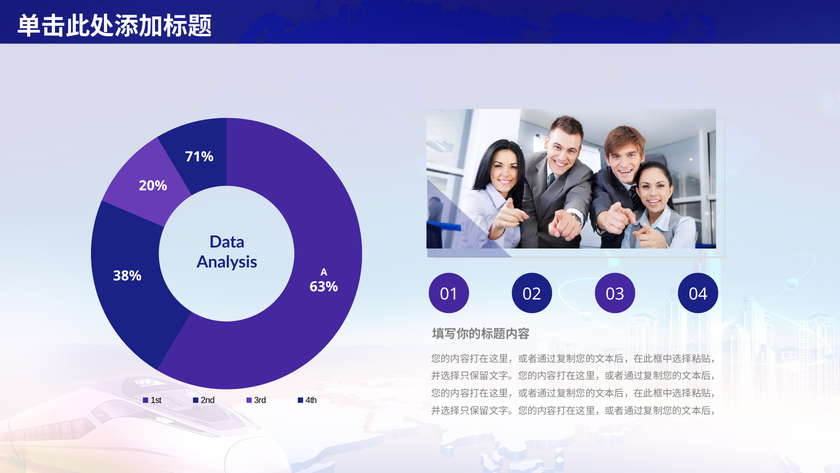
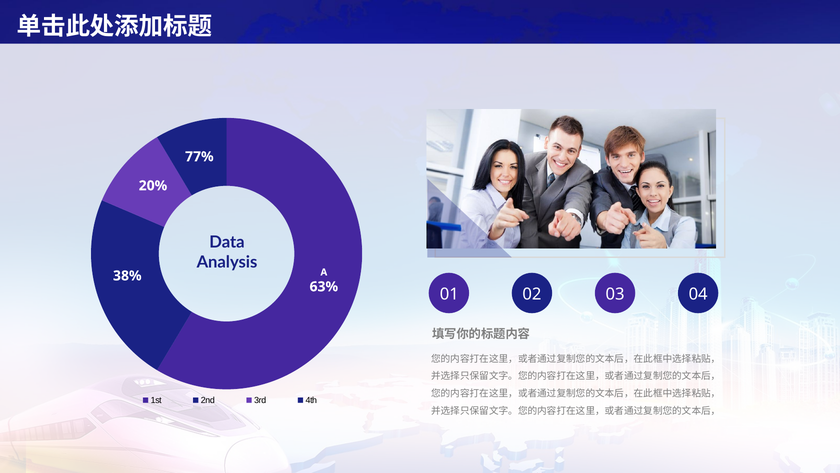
71%: 71% -> 77% (199, 156)
